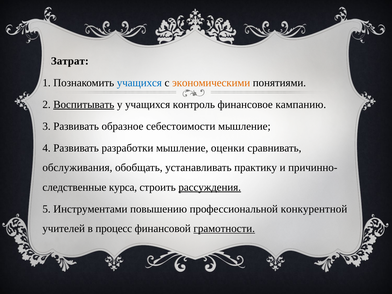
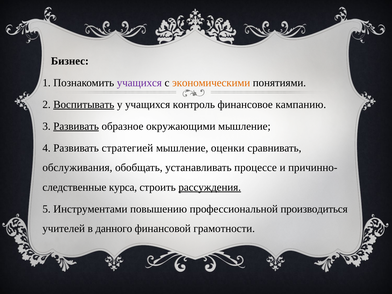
Затрат: Затрат -> Бизнес (70, 61)
учащихся colour: blue -> purple (139, 83)
Развивать underline: none -> present (76, 126)
себестоимости: себестоимости -> окружающими (181, 126)
разработки: разработки -> стратегией (127, 148)
практику: практику -> процессе (256, 168)
конкурентной: конкурентной -> производиться (314, 209)
процесс: процесс -> данного (114, 229)
грамотности underline: present -> none (224, 229)
